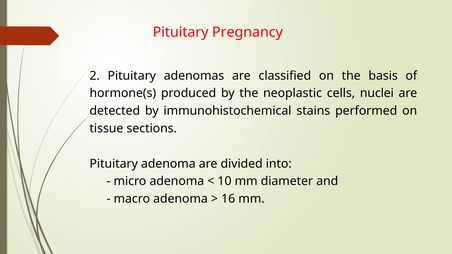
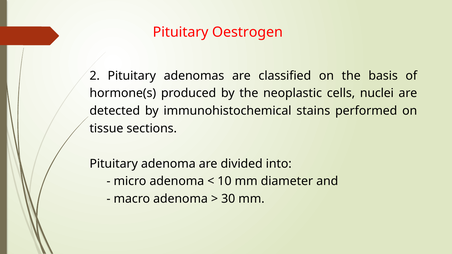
Pregnancy: Pregnancy -> Oestrogen (247, 32)
16: 16 -> 30 (228, 199)
